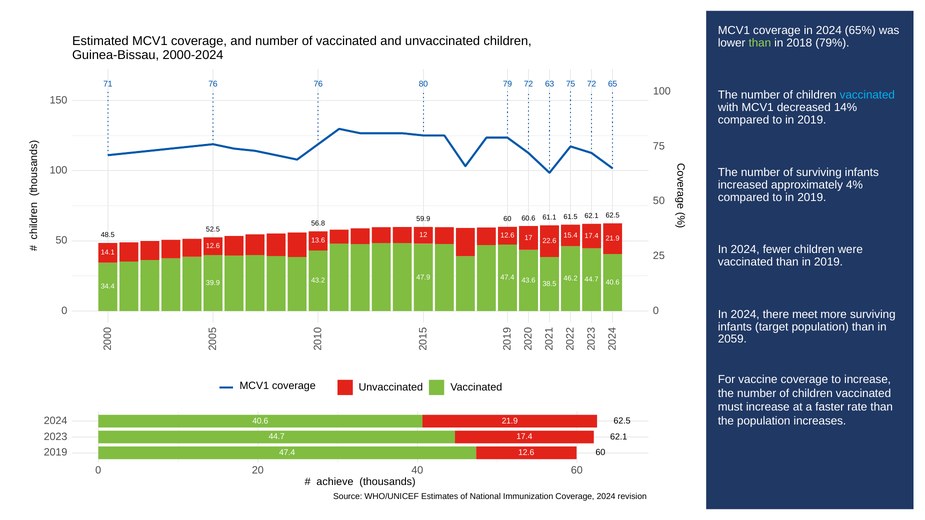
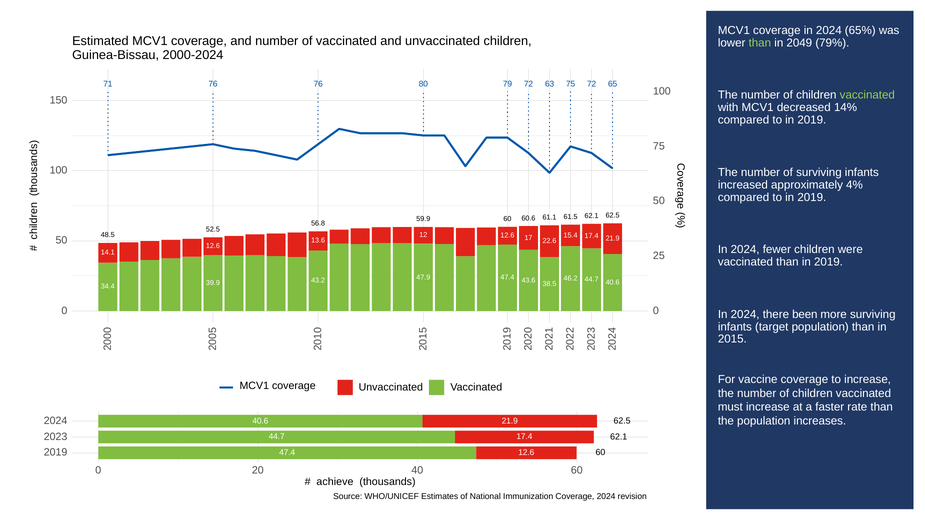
2018: 2018 -> 2049 (799, 43)
vaccinated colour: light blue -> light green (867, 95)
meet: meet -> been (805, 314)
2059: 2059 -> 2015 (732, 339)
